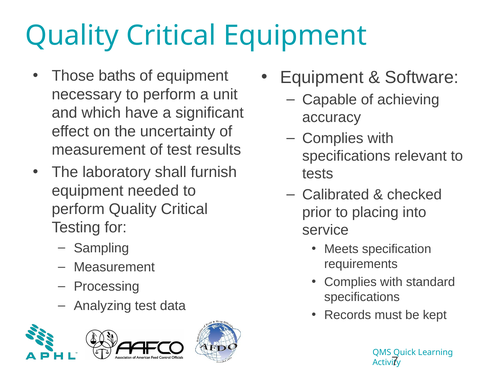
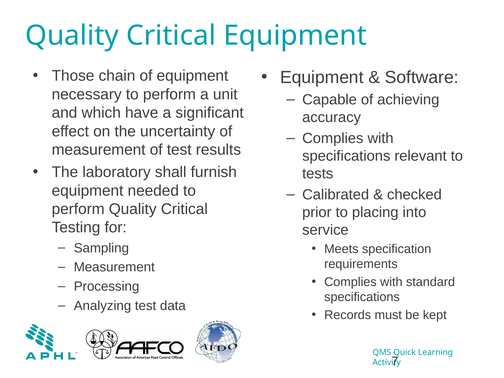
baths: baths -> chain (117, 76)
